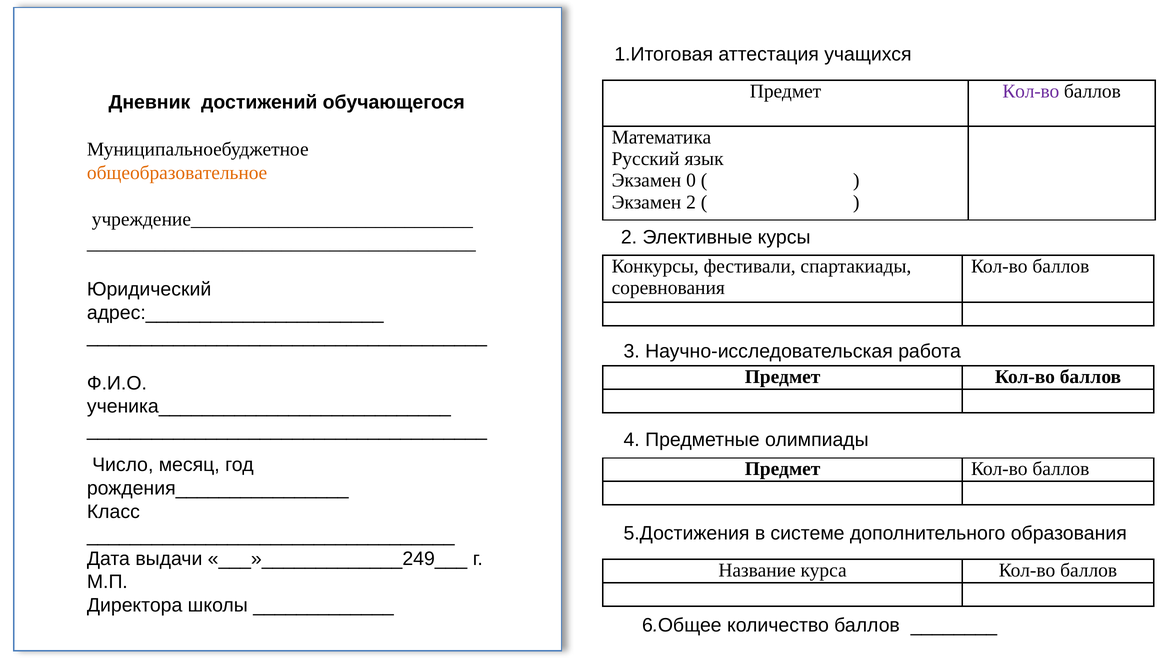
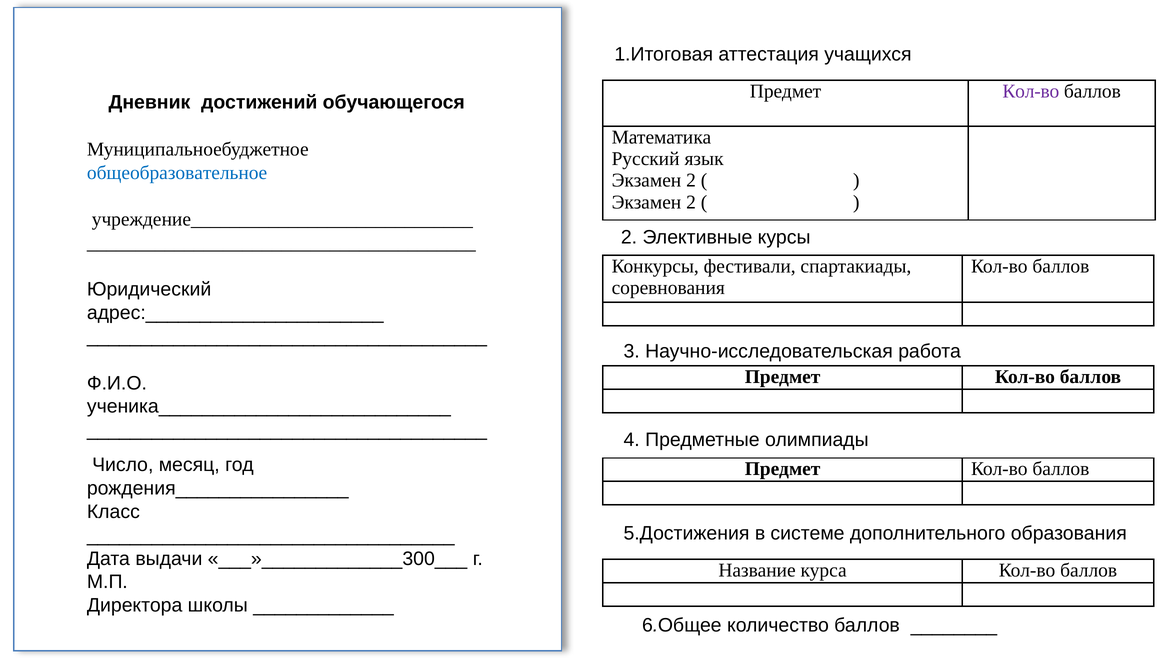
общеобразовательное colour: orange -> blue (177, 172)
0: 0 -> 2 (691, 180)
___»_____________249___: ___»_____________249___ -> ___»_____________300___ (338, 558)
